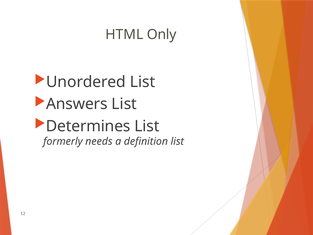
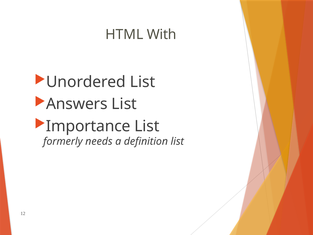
Only: Only -> With (162, 34)
Determines: Determines -> Importance (88, 126)
